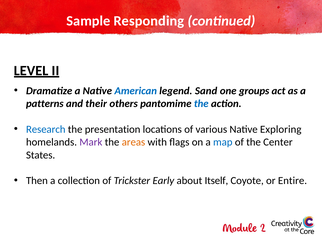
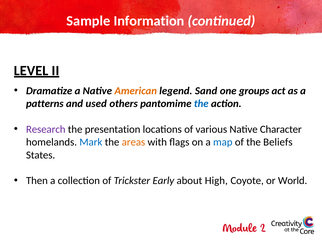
Responding: Responding -> Information (149, 21)
American colour: blue -> orange (136, 91)
their: their -> used (96, 104)
Research colour: blue -> purple (46, 130)
Exploring: Exploring -> Character (281, 130)
Mark colour: purple -> blue (91, 142)
Center: Center -> Beliefs (278, 142)
Itself: Itself -> High (216, 181)
Entire: Entire -> World (293, 181)
